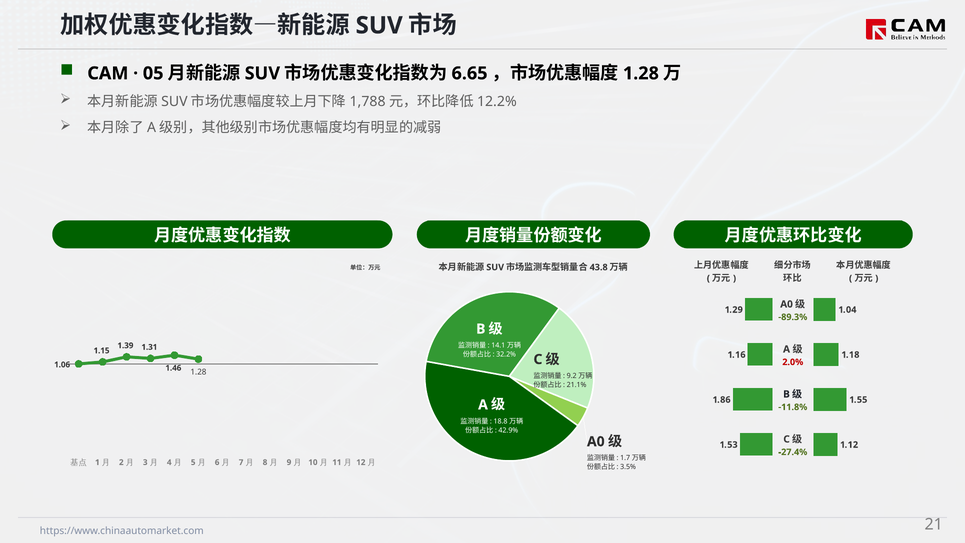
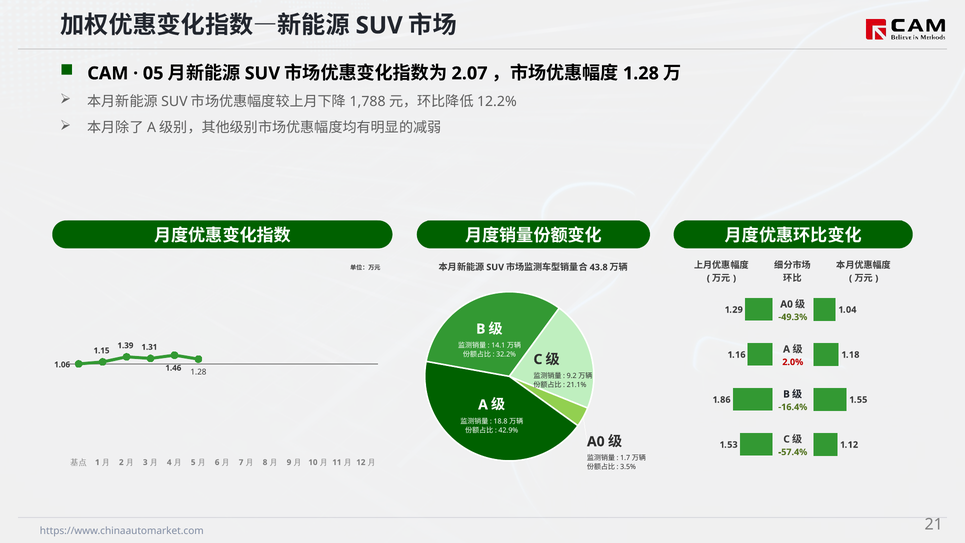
6.65: 6.65 -> 2.07 (470, 73)
-89.3%: -89.3% -> -49.3% (793, 317)
-11.8%: -11.8% -> -16.4% (793, 407)
-27.4%: -27.4% -> -57.4% (793, 452)
